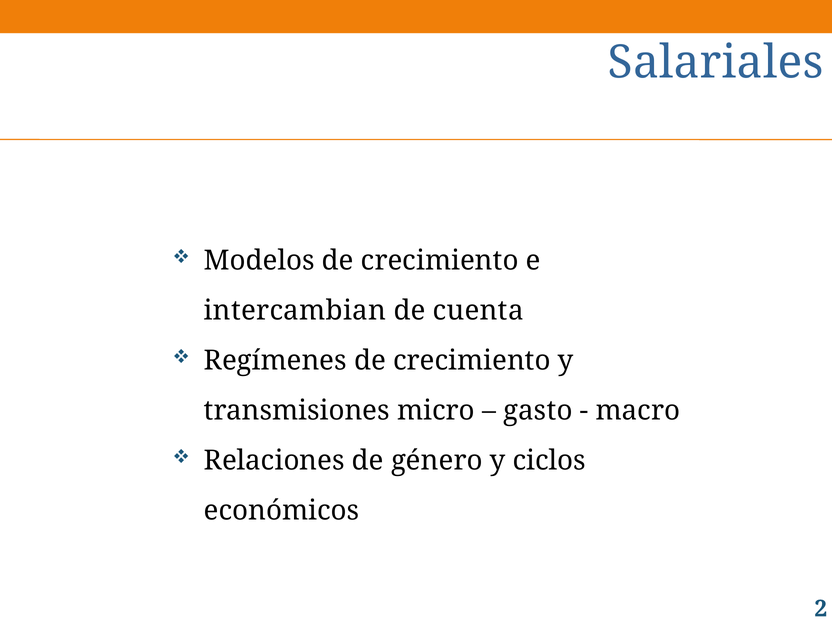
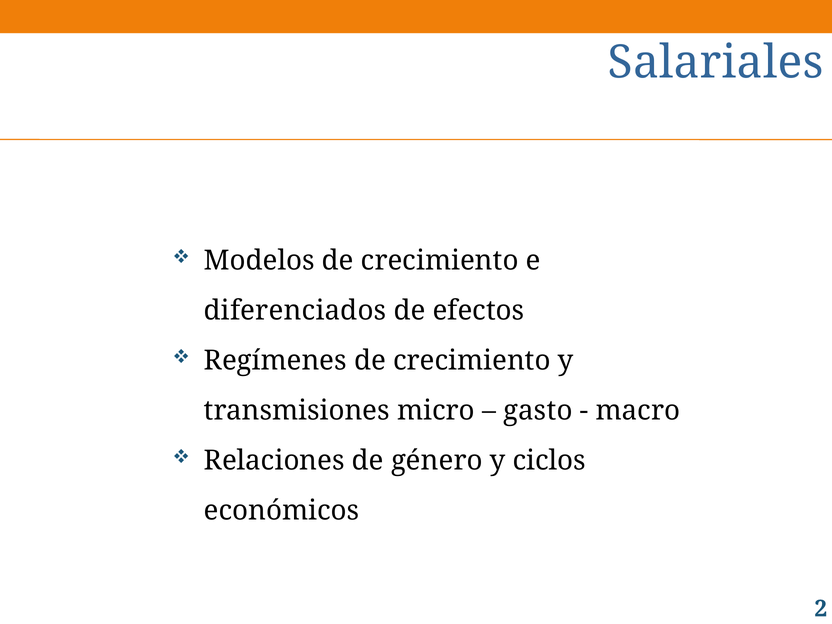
intercambian: intercambian -> diferenciados (295, 311)
cuenta: cuenta -> efectos (478, 311)
